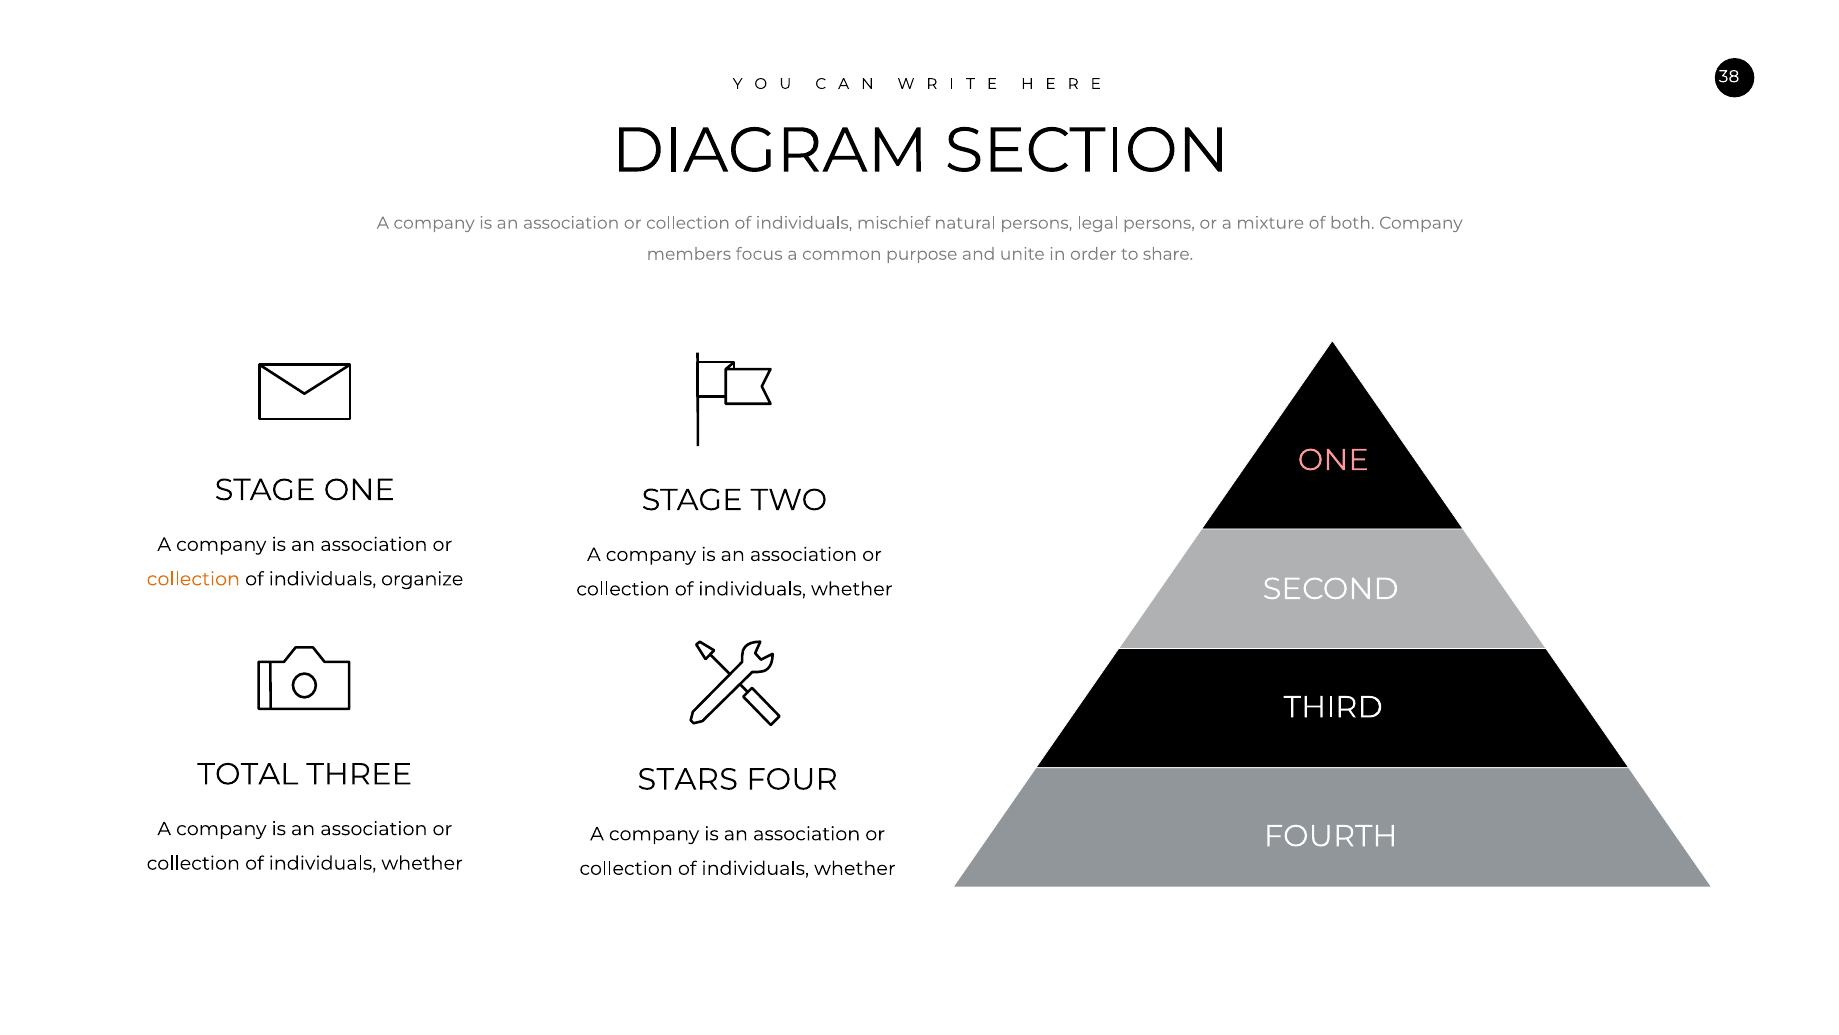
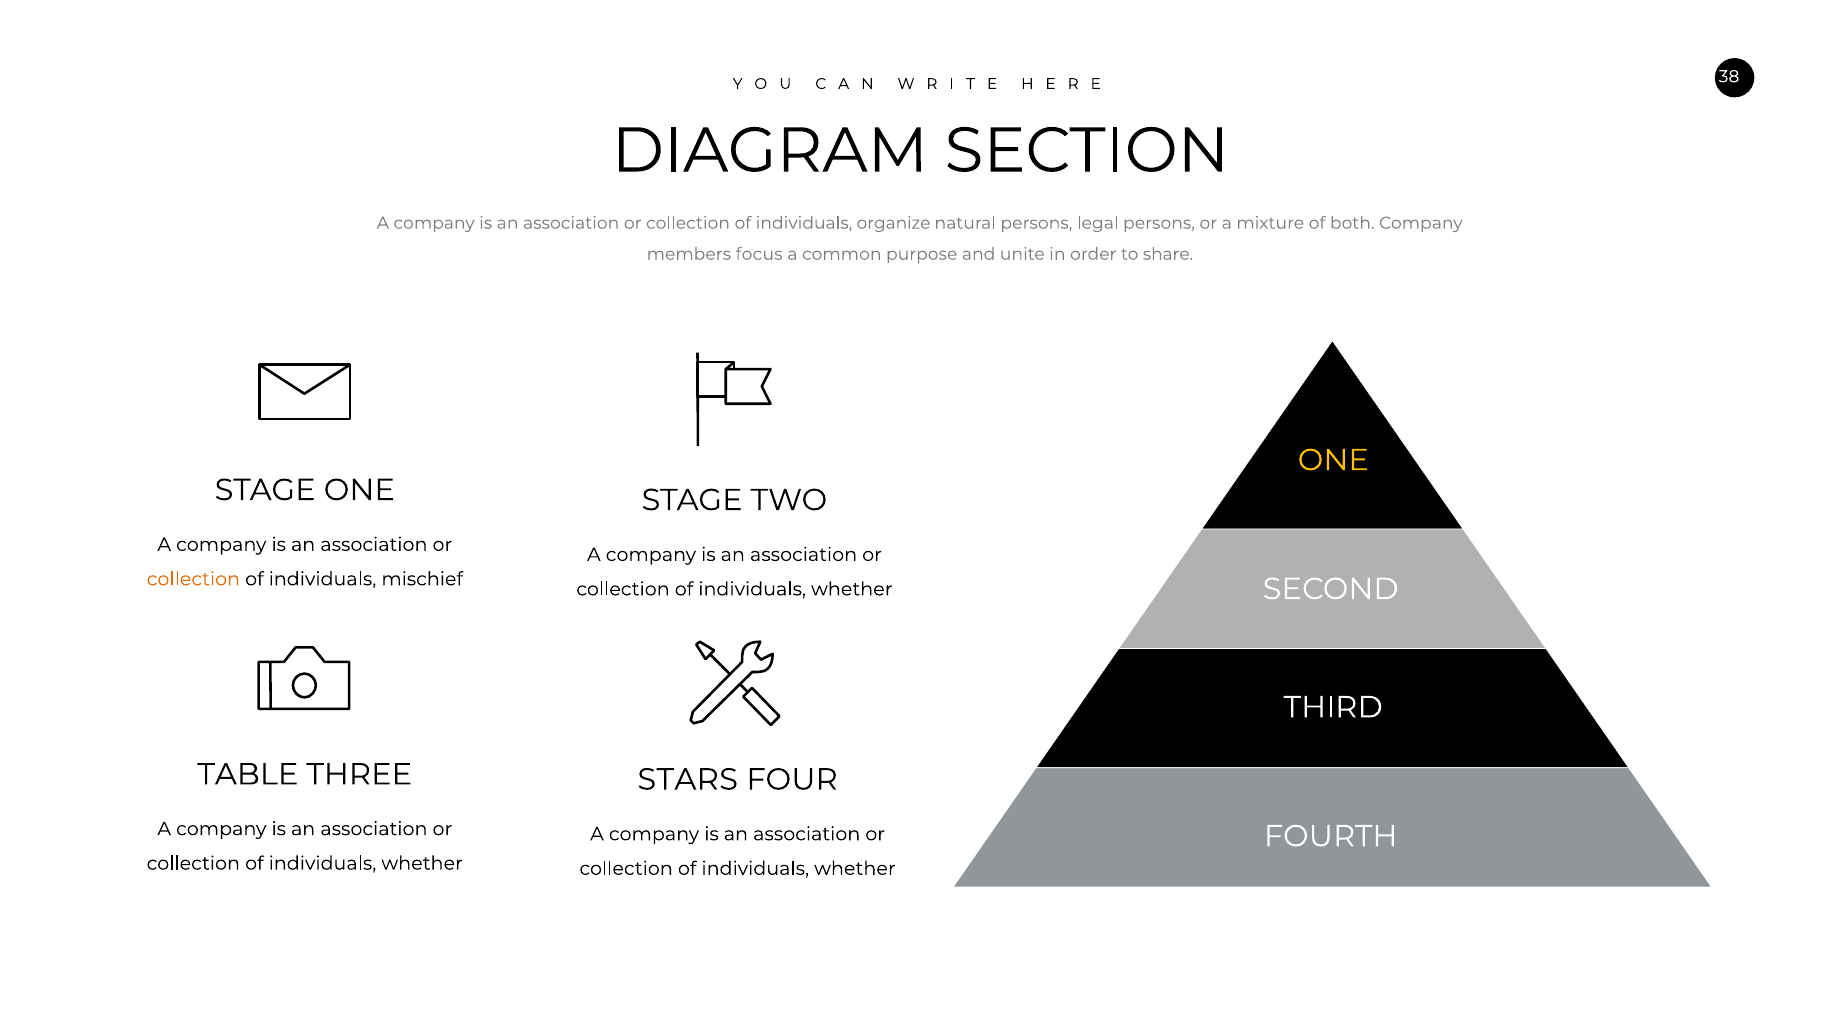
mischief: mischief -> organize (894, 223)
ONE colour: pink -> yellow (1333, 460)
organize: organize -> mischief (422, 579)
TOTAL: TOTAL -> TABLE (248, 774)
